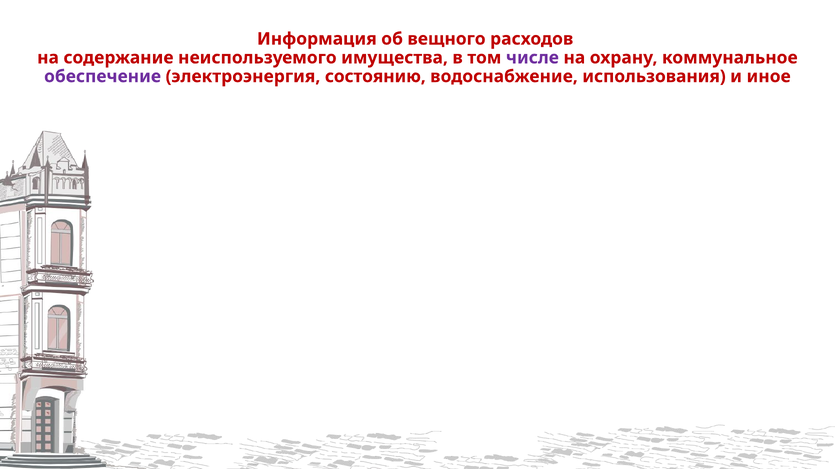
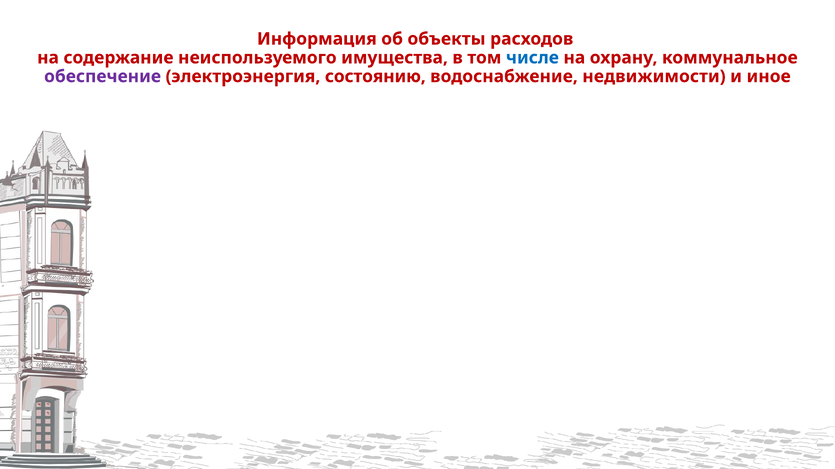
вещного: вещного -> объекты (446, 39)
числе colour: purple -> blue (532, 58)
использования: использования -> недвижимости (654, 77)
